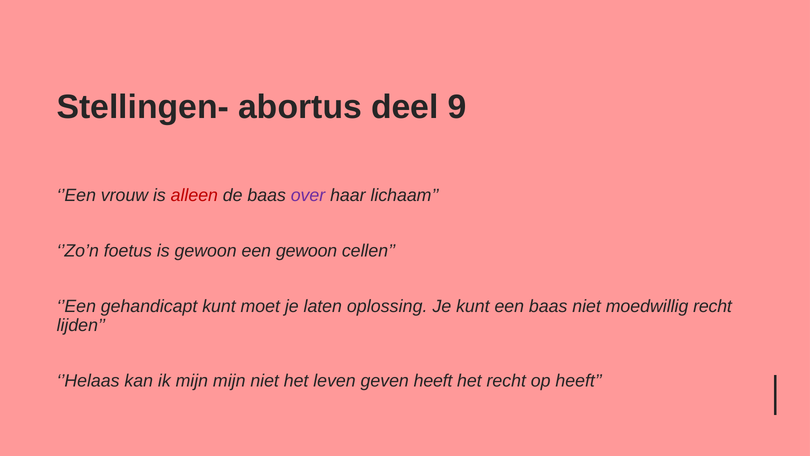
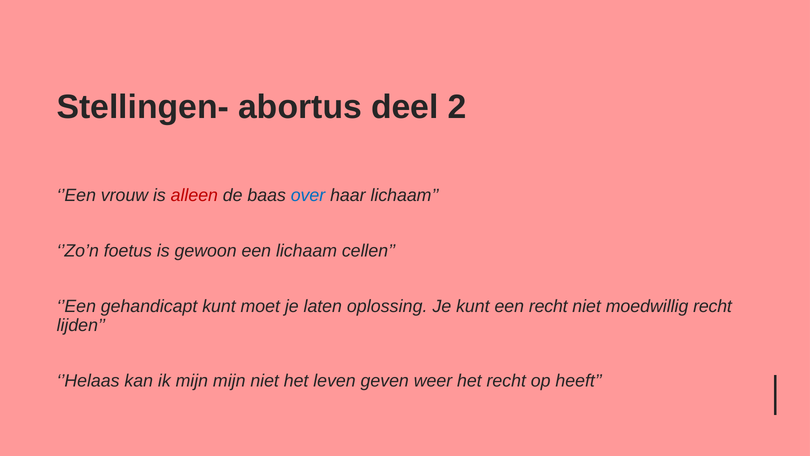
9: 9 -> 2 (457, 107)
over colour: purple -> blue (308, 195)
een gewoon: gewoon -> lichaam (307, 251)
een baas: baas -> recht (548, 306)
geven heeft: heeft -> weer (433, 380)
